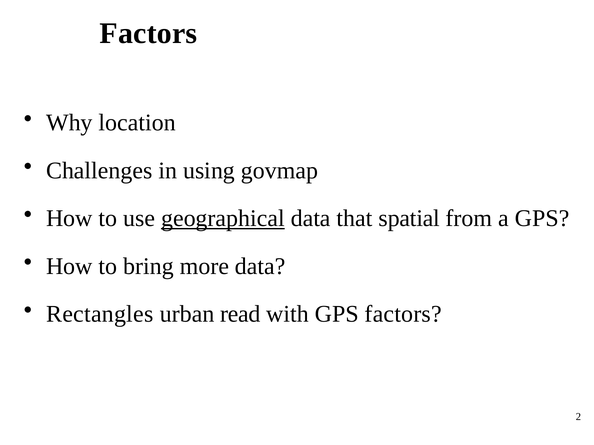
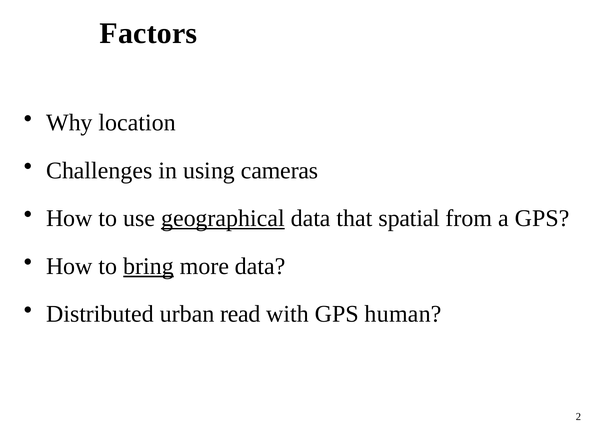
govmap: govmap -> cameras (280, 171)
bring underline: none -> present (149, 267)
Rectangles: Rectangles -> Distributed (100, 314)
GPS factors: factors -> human (403, 314)
